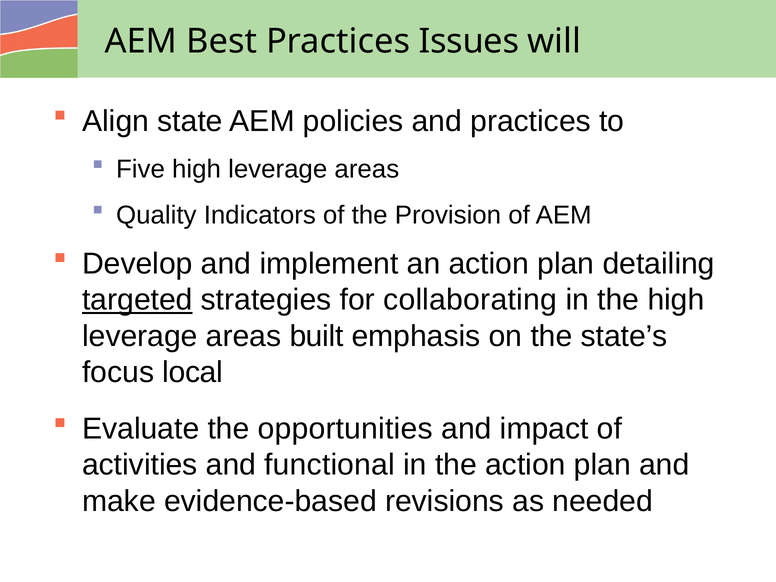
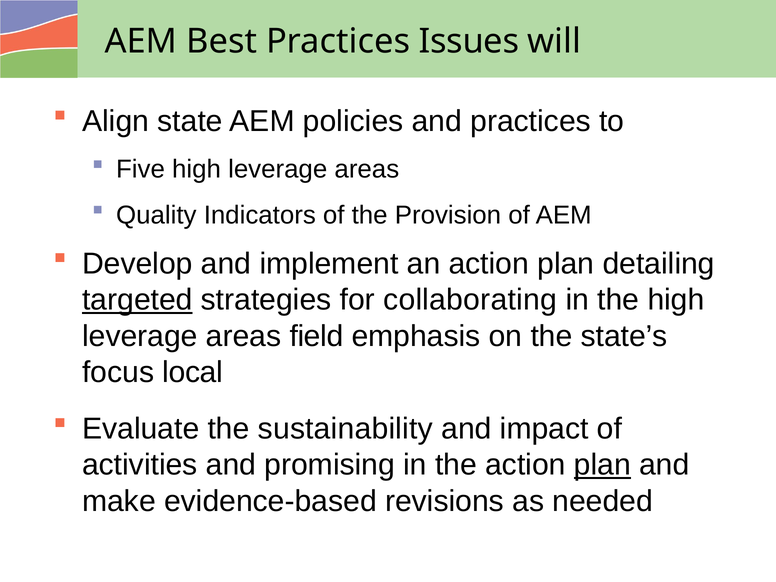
built: built -> field (317, 336)
opportunities: opportunities -> sustainability (345, 429)
functional: functional -> promising (330, 465)
plan underline: none -> present (602, 465)
